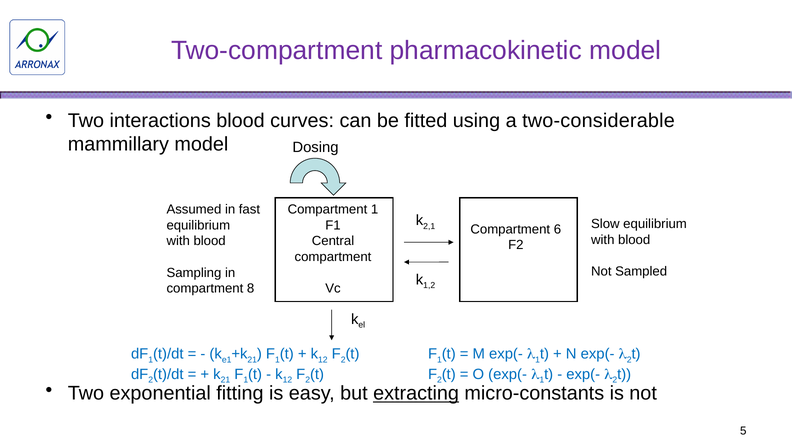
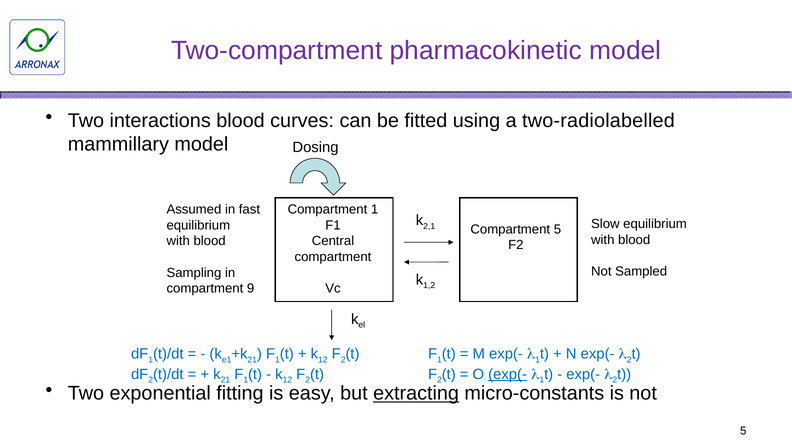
two-considerable: two-considerable -> two-radiolabelled (598, 121)
Compartment 6: 6 -> 5 (557, 230)
8: 8 -> 9 (251, 289)
exp(- underline: none -> present (508, 375)
